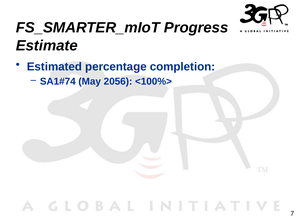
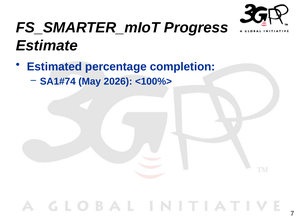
2056: 2056 -> 2026 (118, 81)
